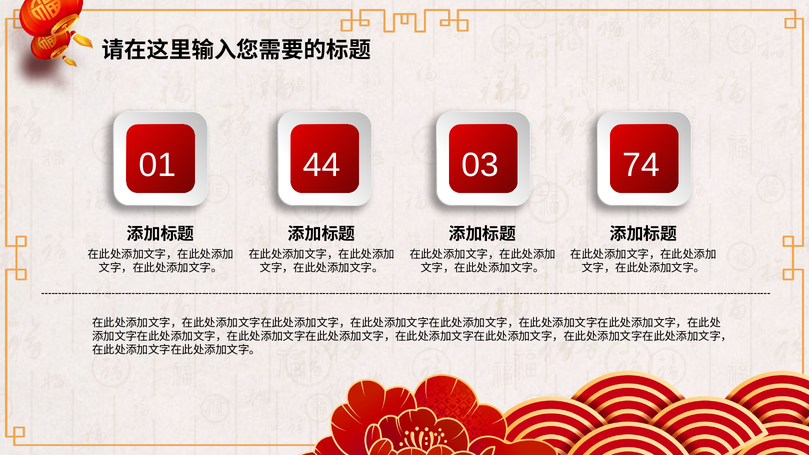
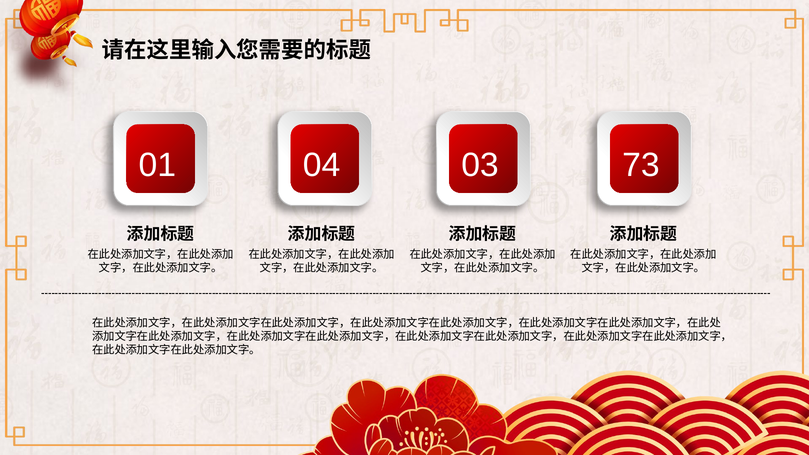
44: 44 -> 04 (322, 165)
74: 74 -> 73 (641, 165)
